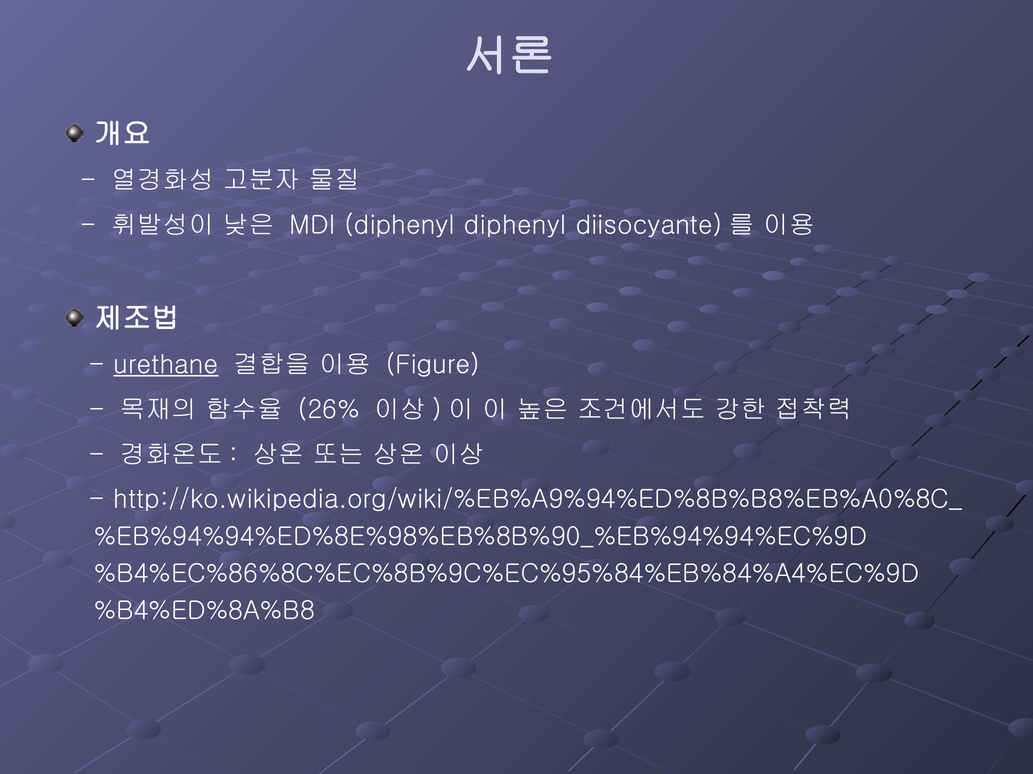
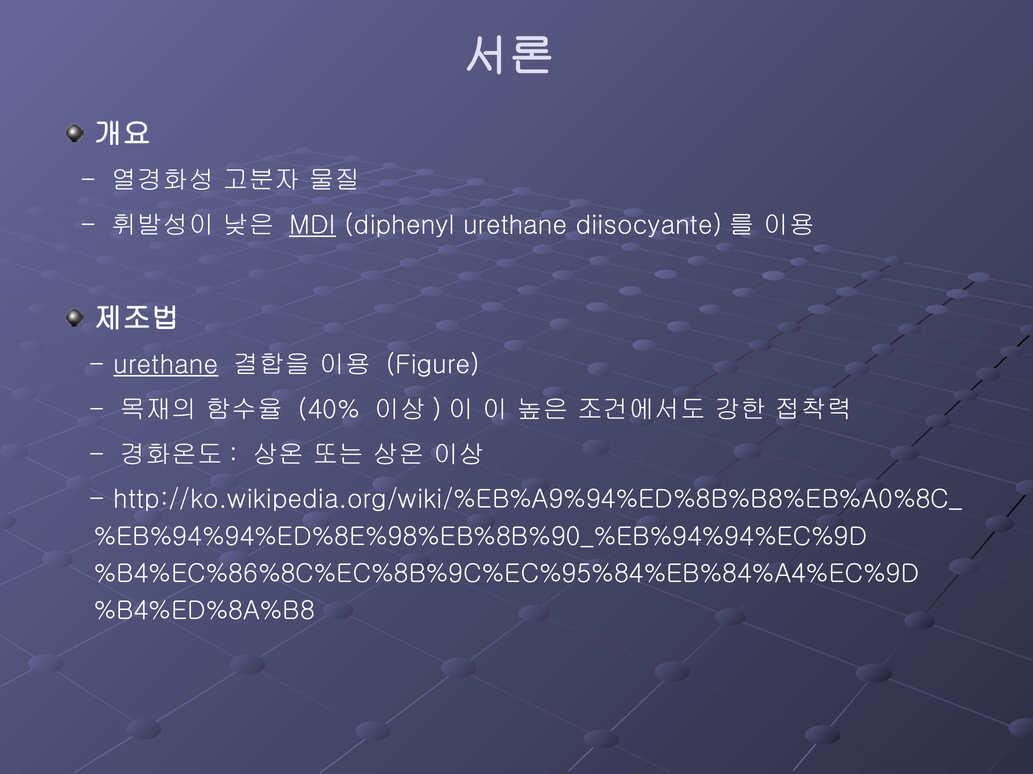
MDI underline: none -> present (313, 225)
diphenyl diphenyl: diphenyl -> urethane (515, 225)
26%: 26% -> 40% (329, 410)
